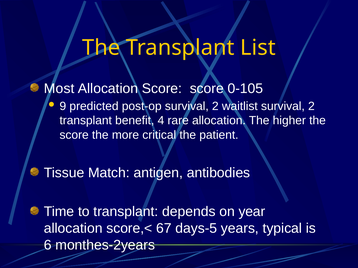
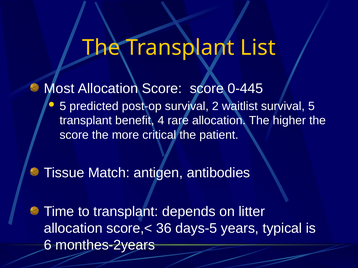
0-105: 0-105 -> 0-445 (245, 89)
9: 9 -> 5 (63, 106)
waitlist survival 2: 2 -> 5 (311, 106)
year: year -> litter (252, 212)
67: 67 -> 36 (164, 229)
